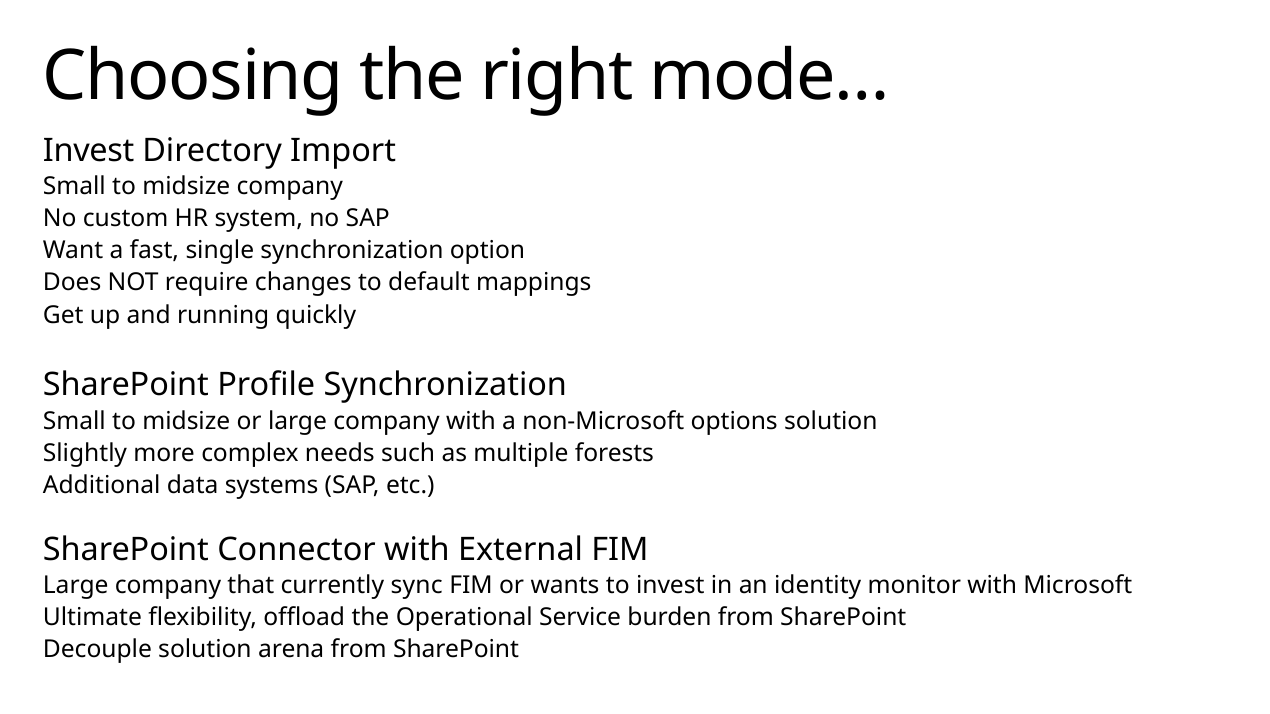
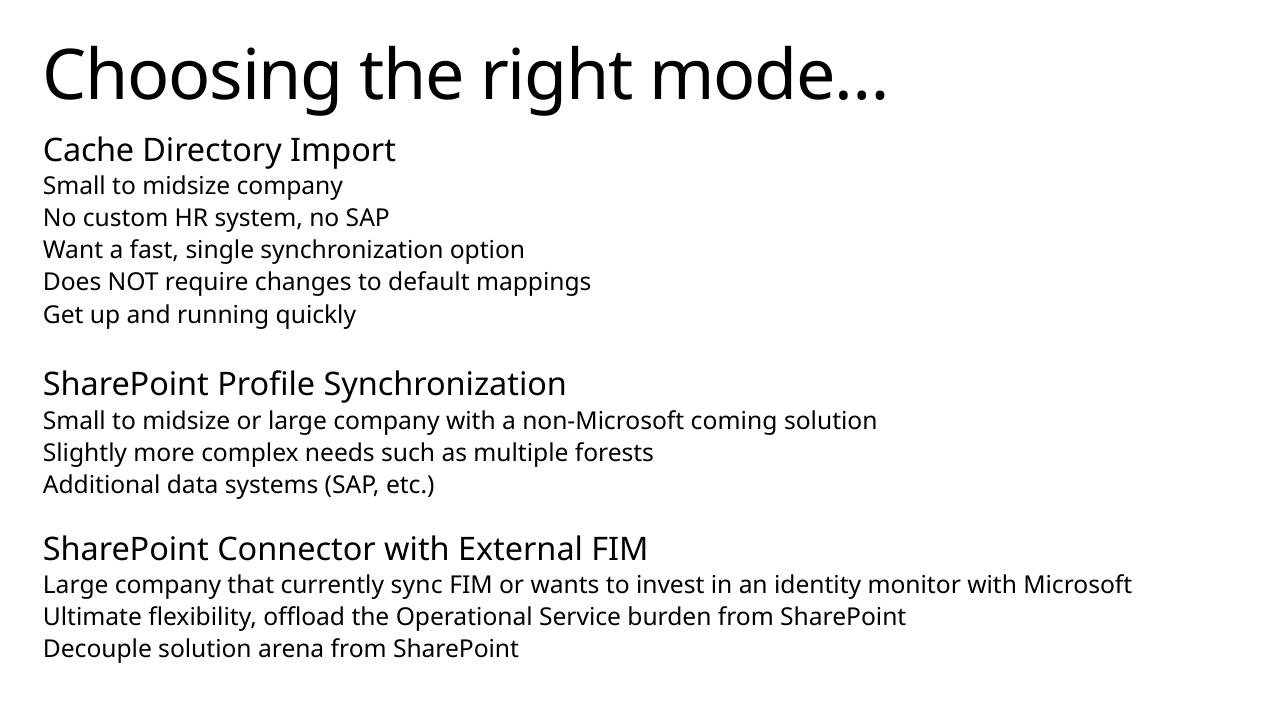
Invest: Invest -> Cache (89, 151)
options: options -> coming (734, 421)
